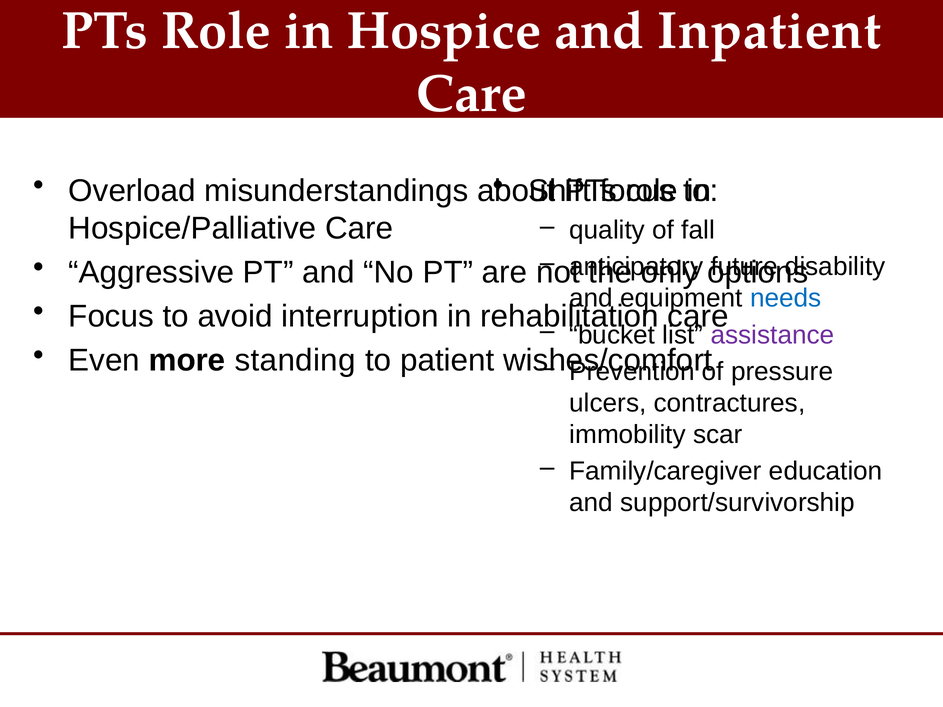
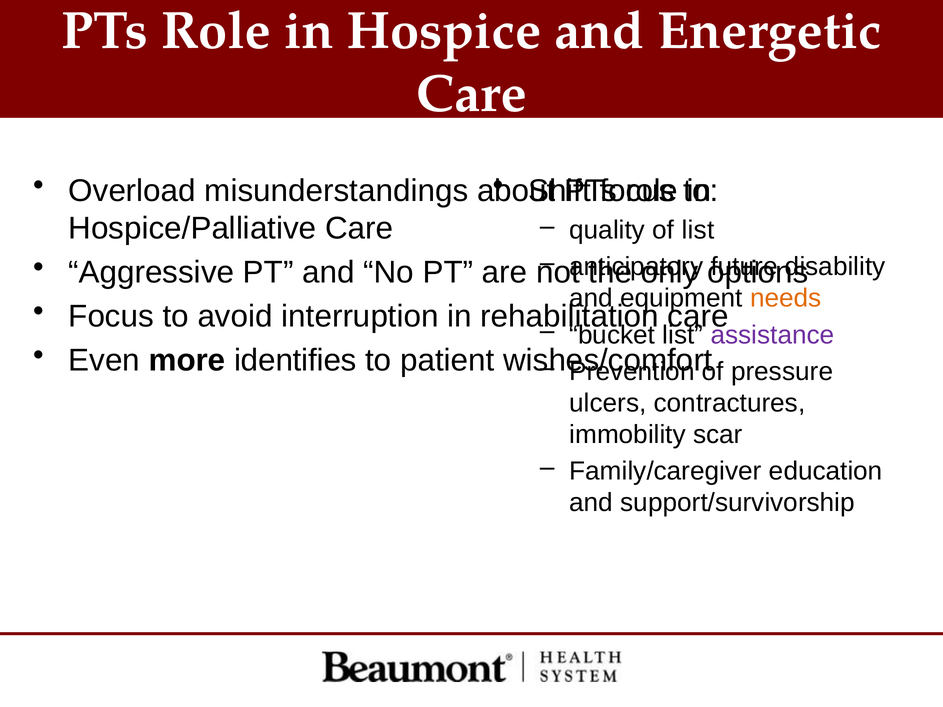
Inpatient: Inpatient -> Energetic (769, 31)
of fall: fall -> list (698, 230)
needs colour: blue -> orange (786, 298)
standing: standing -> identifies (295, 361)
